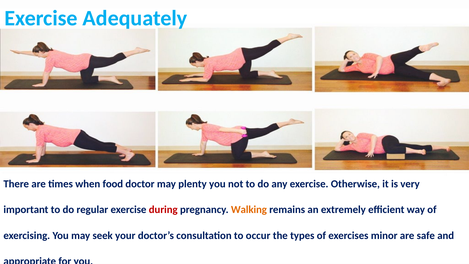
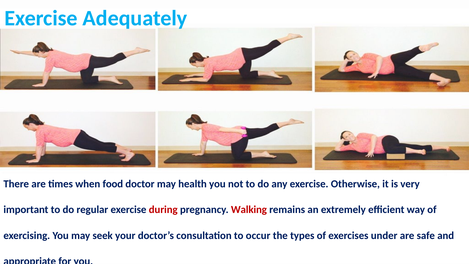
plenty: plenty -> health (193, 184)
Walking colour: orange -> red (249, 210)
minor: minor -> under (384, 235)
